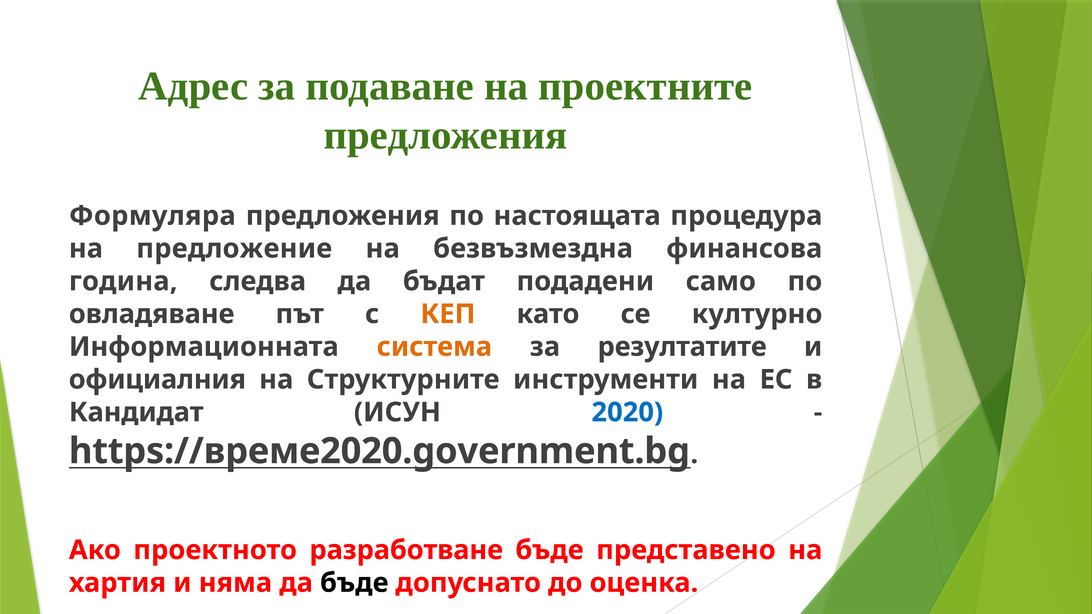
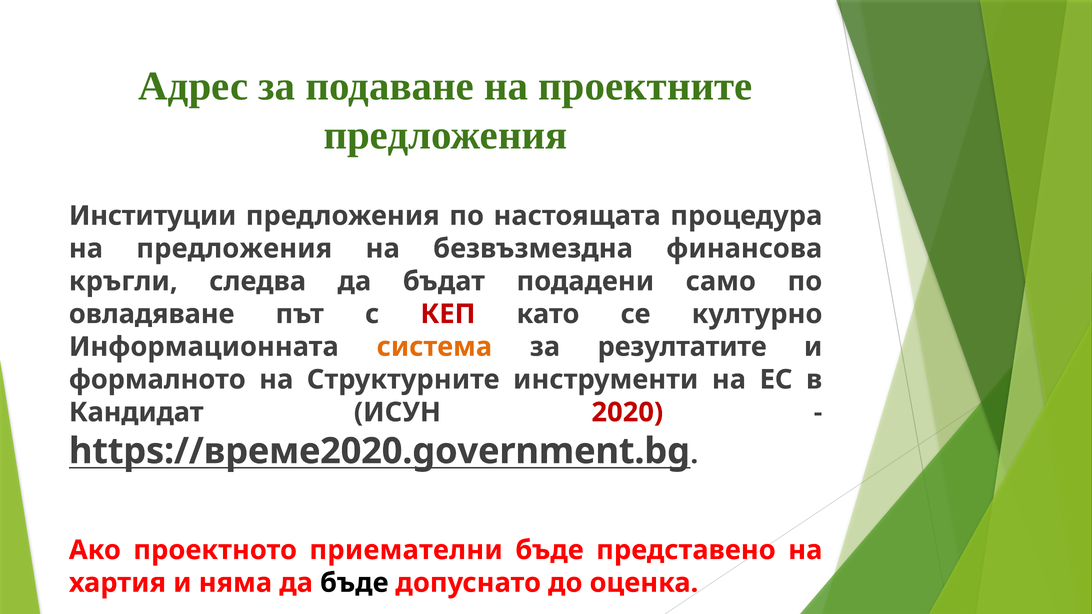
Формуляра: Формуляра -> Институции (153, 216)
на предложение: предложение -> предложения (234, 249)
година: година -> кръгли (123, 281)
КЕП colour: orange -> red (448, 314)
официалния: официалния -> формалното (157, 380)
2020 colour: blue -> red (627, 412)
разработване: разработване -> приемателни (406, 550)
